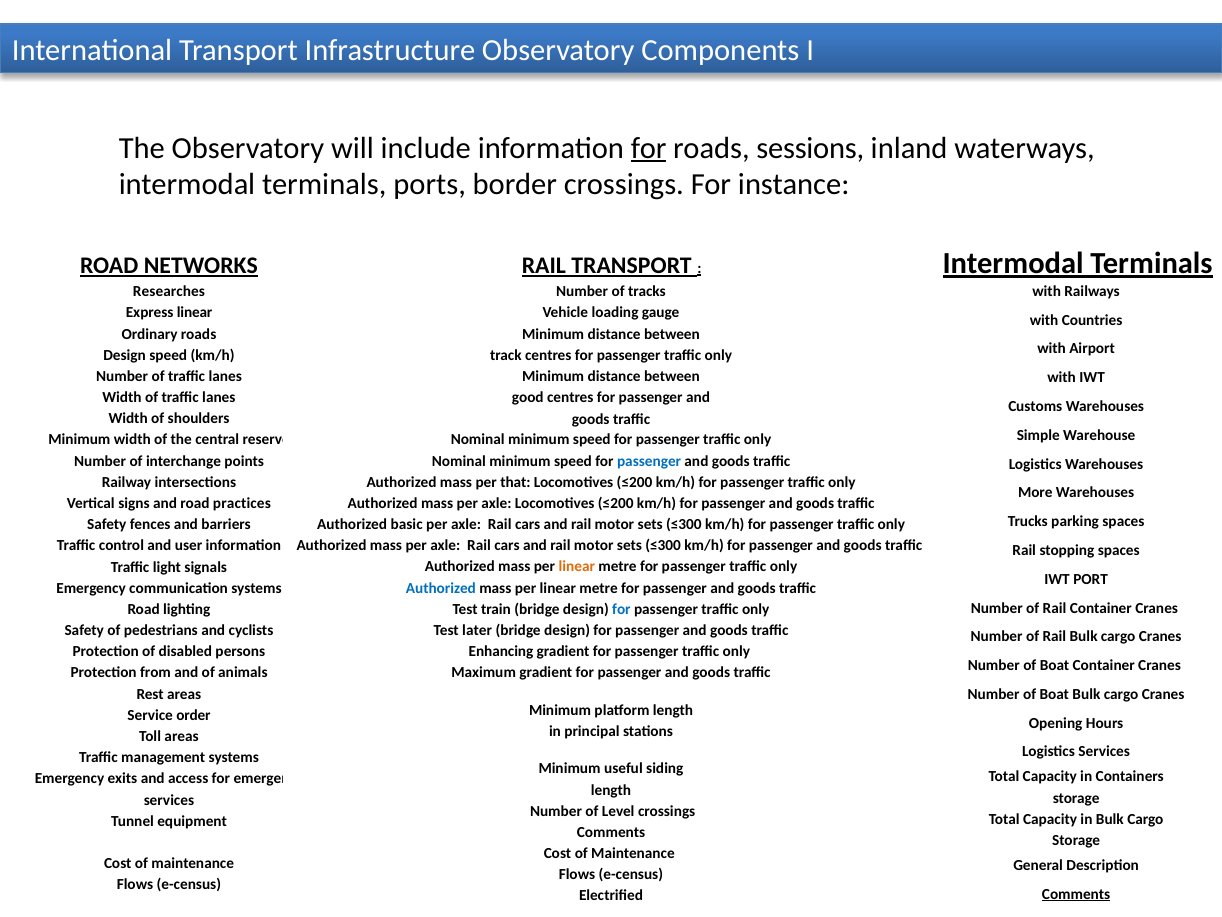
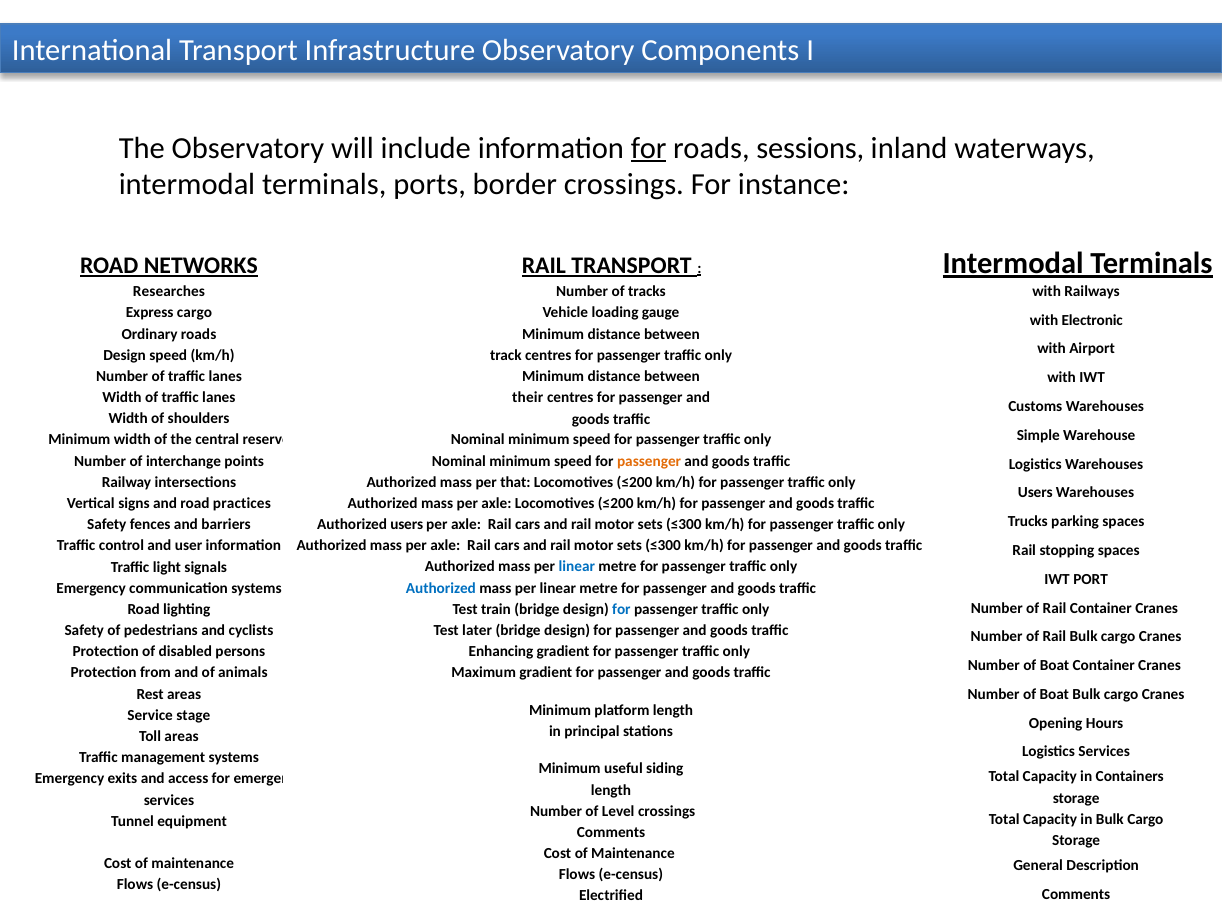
Express linear: linear -> cargo (195, 313)
Countries: Countries -> Electronic (1092, 320)
good: good -> their (528, 397)
passenger colour: blue -> orange (649, 461)
More: More -> Users (1035, 493)
Authorized basic: basic -> users (407, 524)
linear colour: orange -> blue (577, 567)
order: order -> stage (193, 715)
Comments underline: present -> none (1076, 894)
